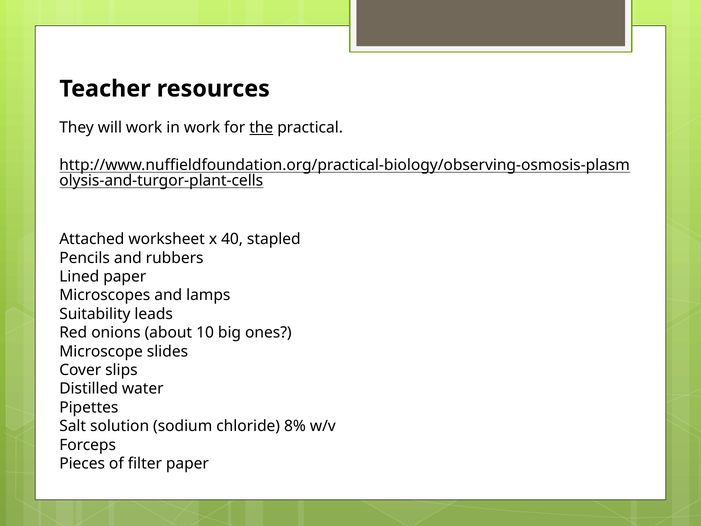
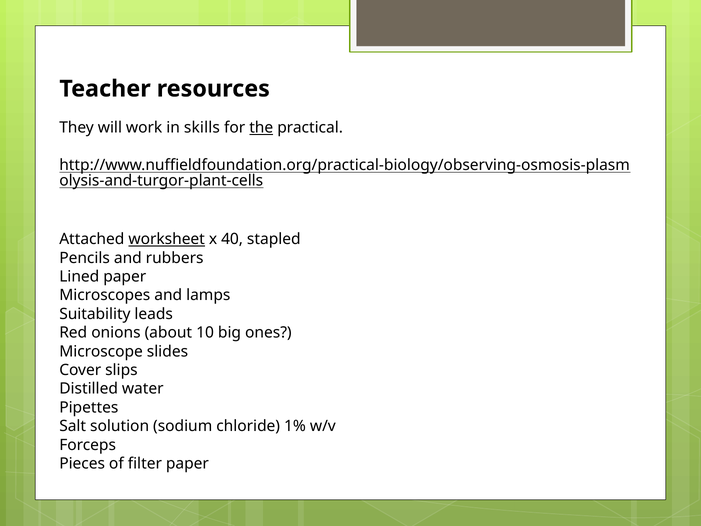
in work: work -> skills (202, 128)
worksheet underline: none -> present (167, 239)
8%: 8% -> 1% (295, 426)
